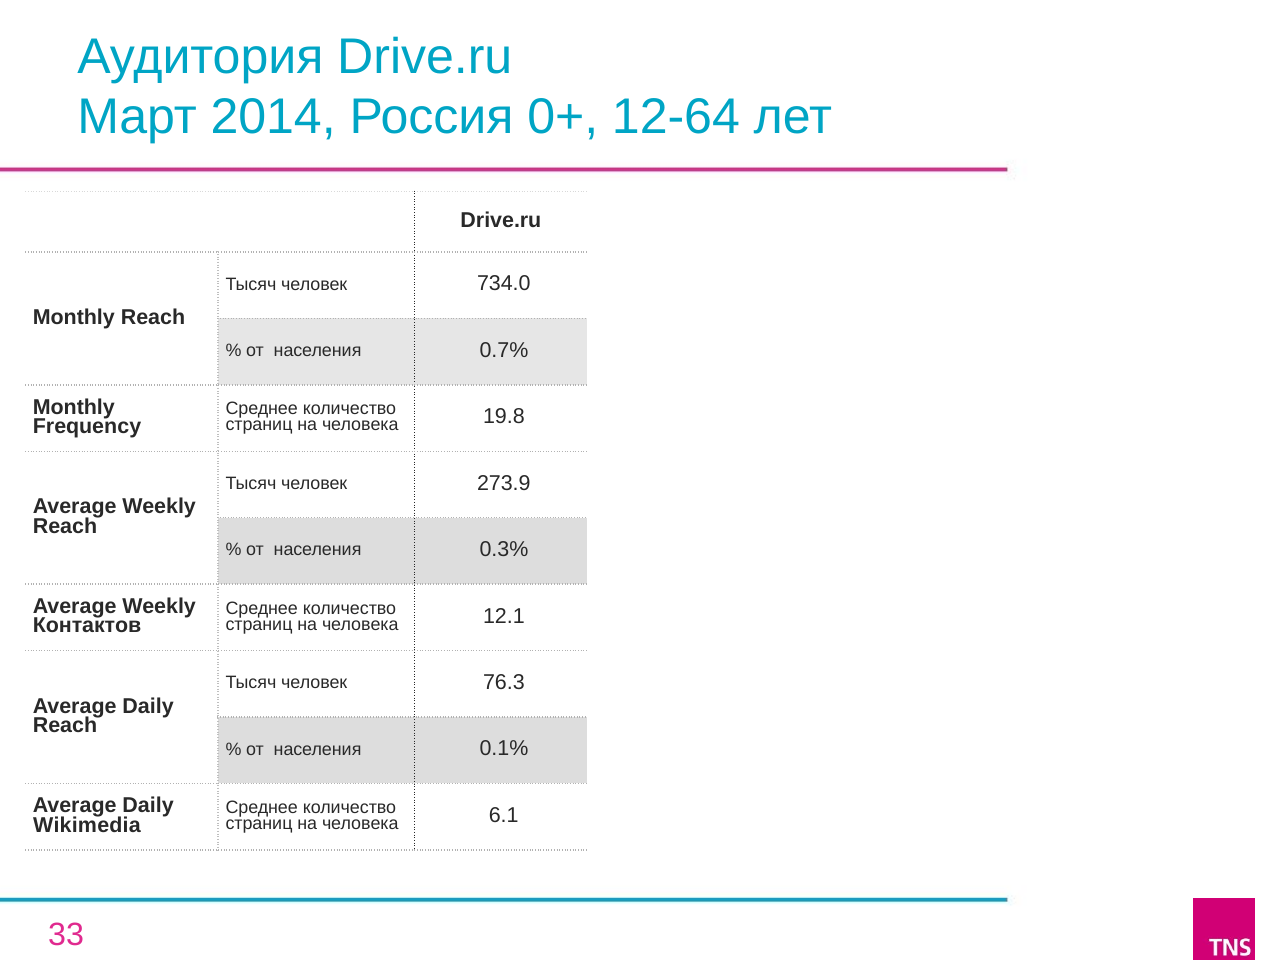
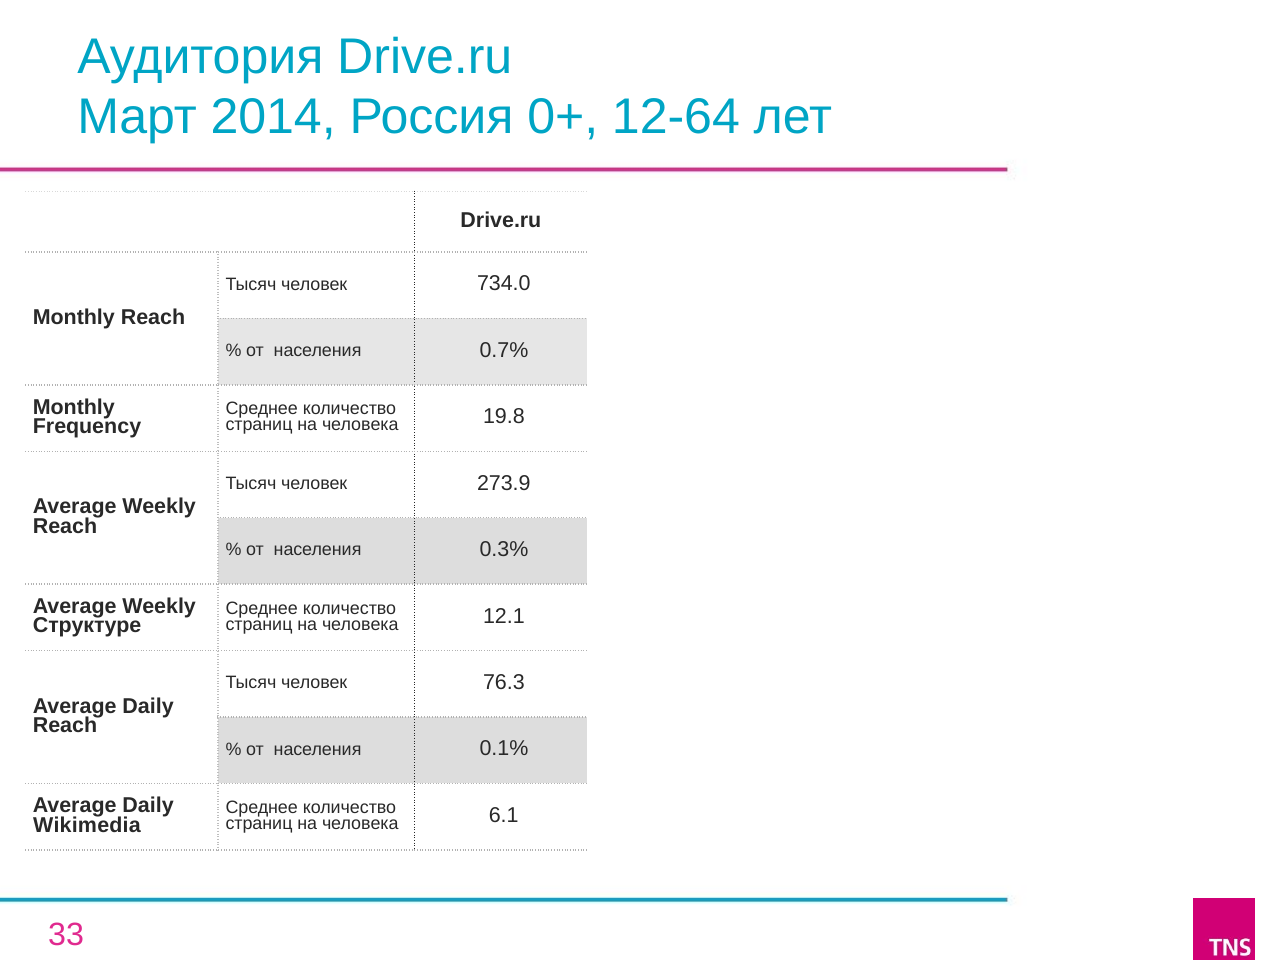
Контактов: Контактов -> Структуре (87, 626)
